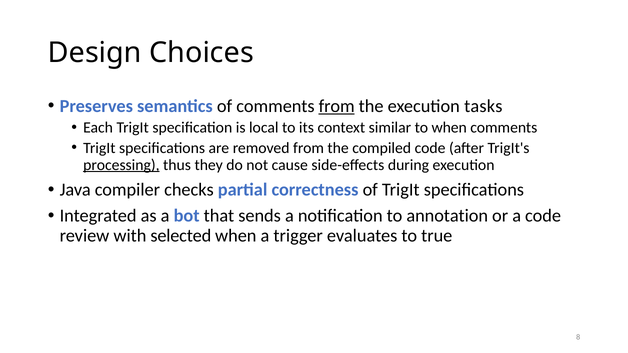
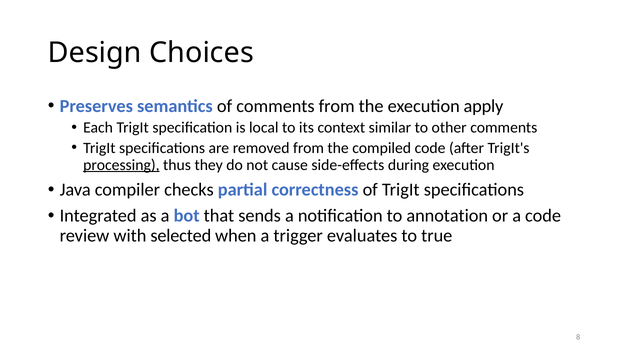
from underline: present -> none (337, 106)
tasks: tasks -> apply (483, 106)
to when: when -> other (449, 128)
